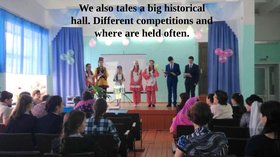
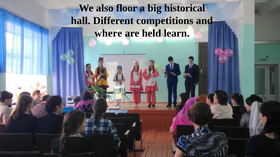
tales: tales -> floor (127, 8)
often: often -> learn (177, 33)
